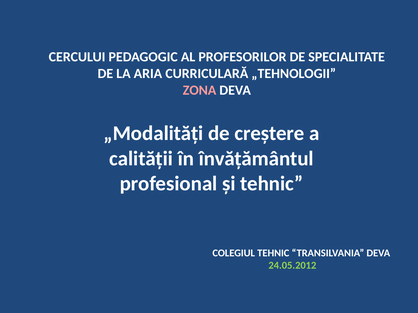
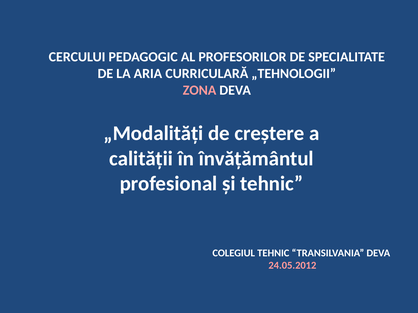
24.05.2012 colour: light green -> pink (292, 266)
